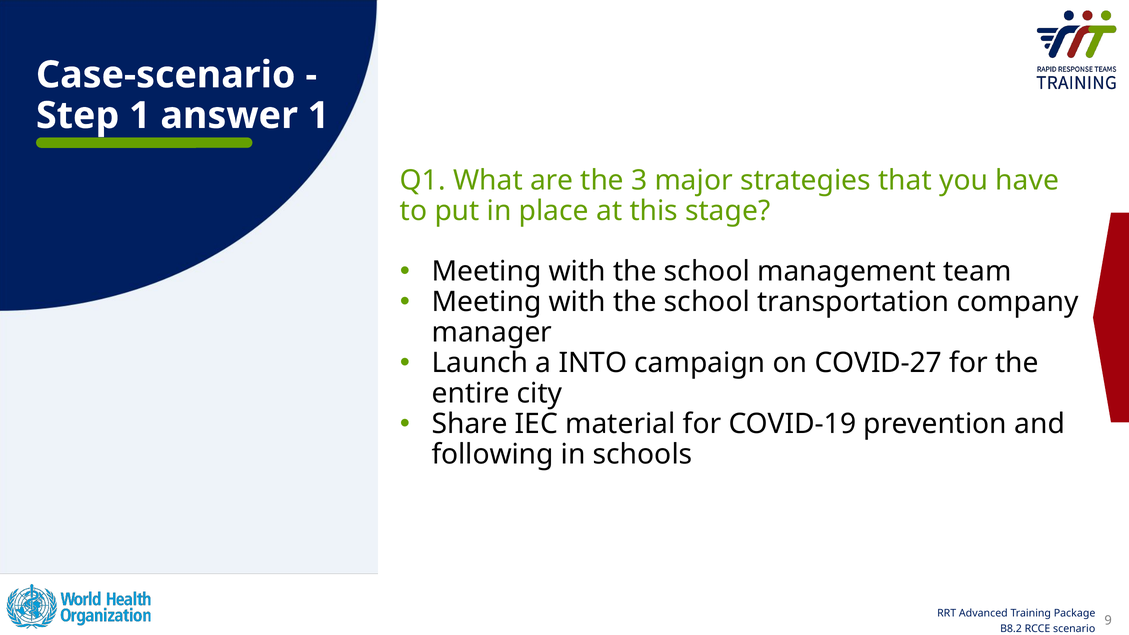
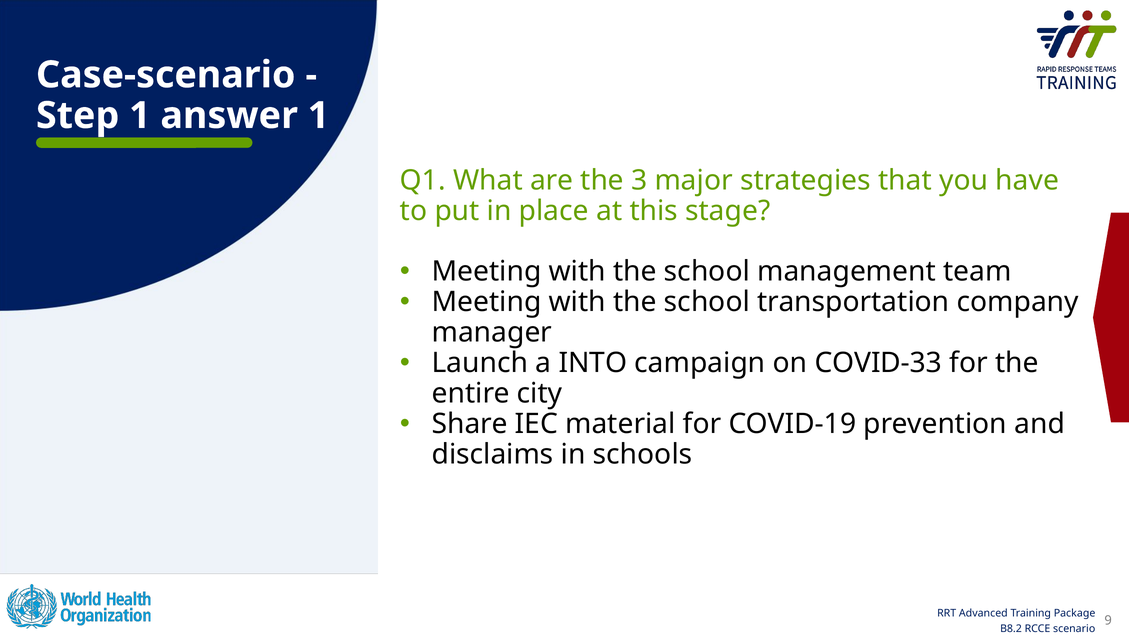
COVID-27: COVID-27 -> COVID-33 (878, 363)
following: following -> disclaims (493, 454)
